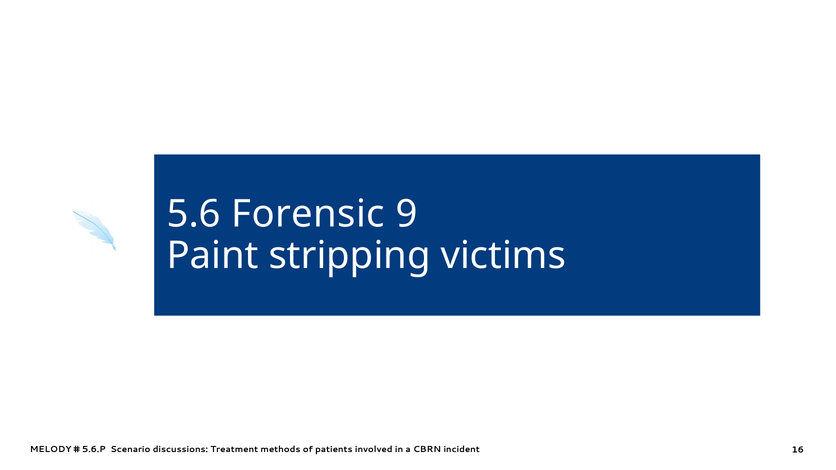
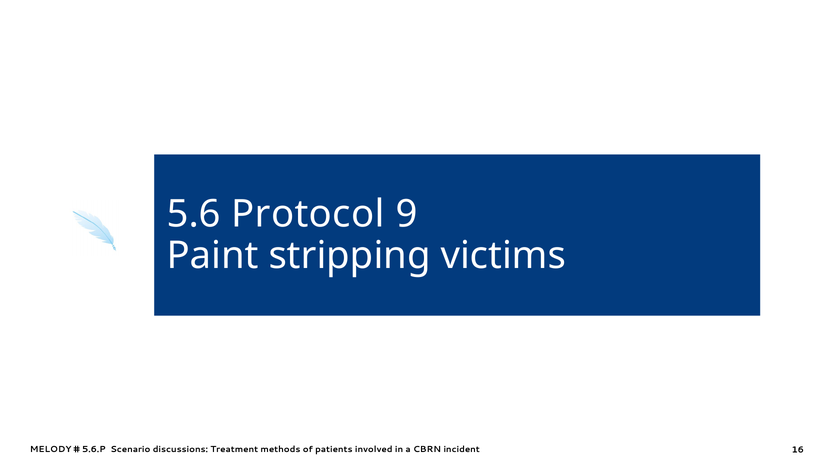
Forensic: Forensic -> Protocol (308, 214)
